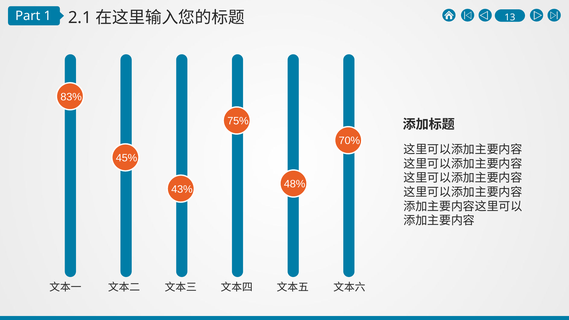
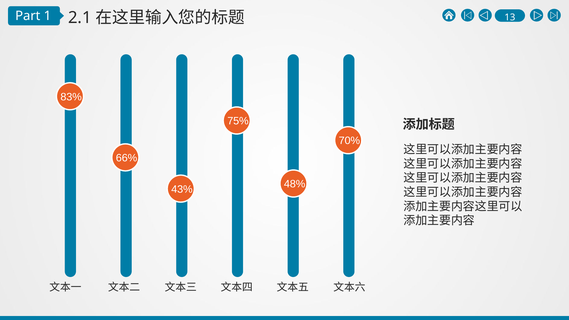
45%: 45% -> 66% (127, 158)
